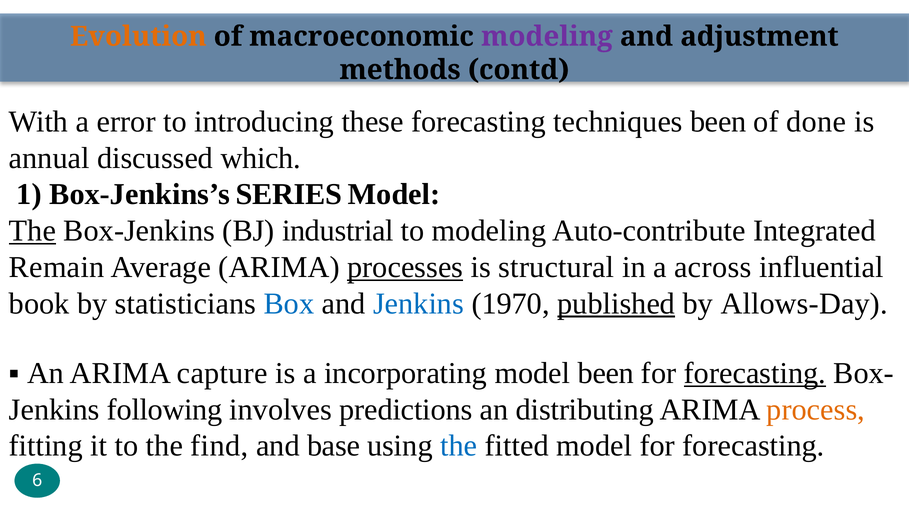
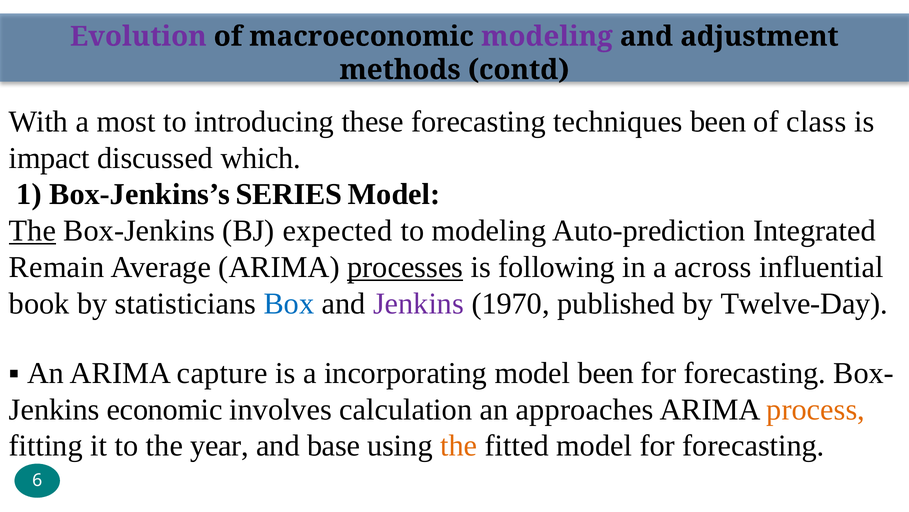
Evolution colour: orange -> purple (138, 37)
error: error -> most (126, 122)
done: done -> class (816, 122)
annual: annual -> impact (49, 158)
industrial: industrial -> expected (338, 231)
Auto-contribute: Auto-contribute -> Auto-prediction (649, 231)
structural: structural -> following (557, 267)
Jenkins colour: blue -> purple (419, 303)
published underline: present -> none (616, 303)
Allows-Day: Allows-Day -> Twelve-Day (804, 303)
forecasting underline: present -> none (755, 373)
following: following -> economic (165, 409)
predictions: predictions -> calculation (406, 409)
distributing: distributing -> approaches (585, 409)
find: find -> year (220, 446)
the colour: blue -> orange (459, 446)
